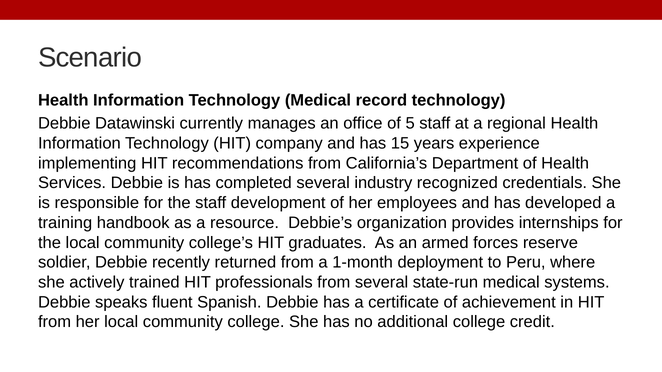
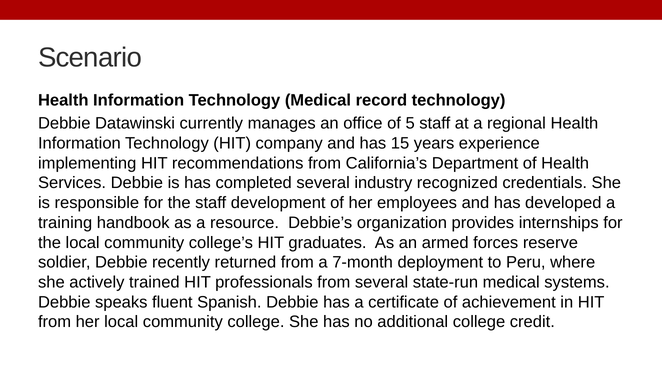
1-month: 1-month -> 7-month (363, 263)
